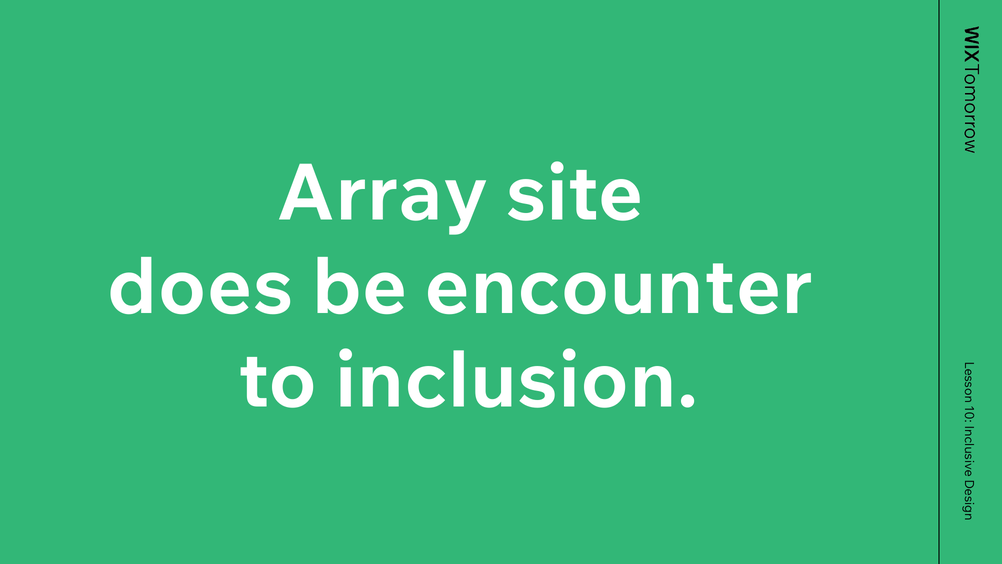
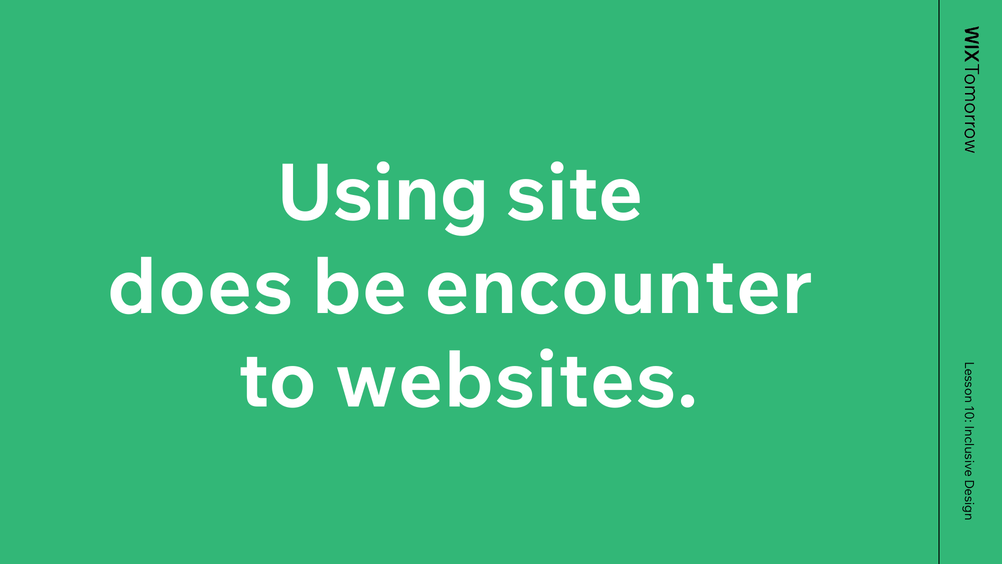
Array: Array -> Using (383, 194)
inclusion: inclusion -> websites (517, 381)
